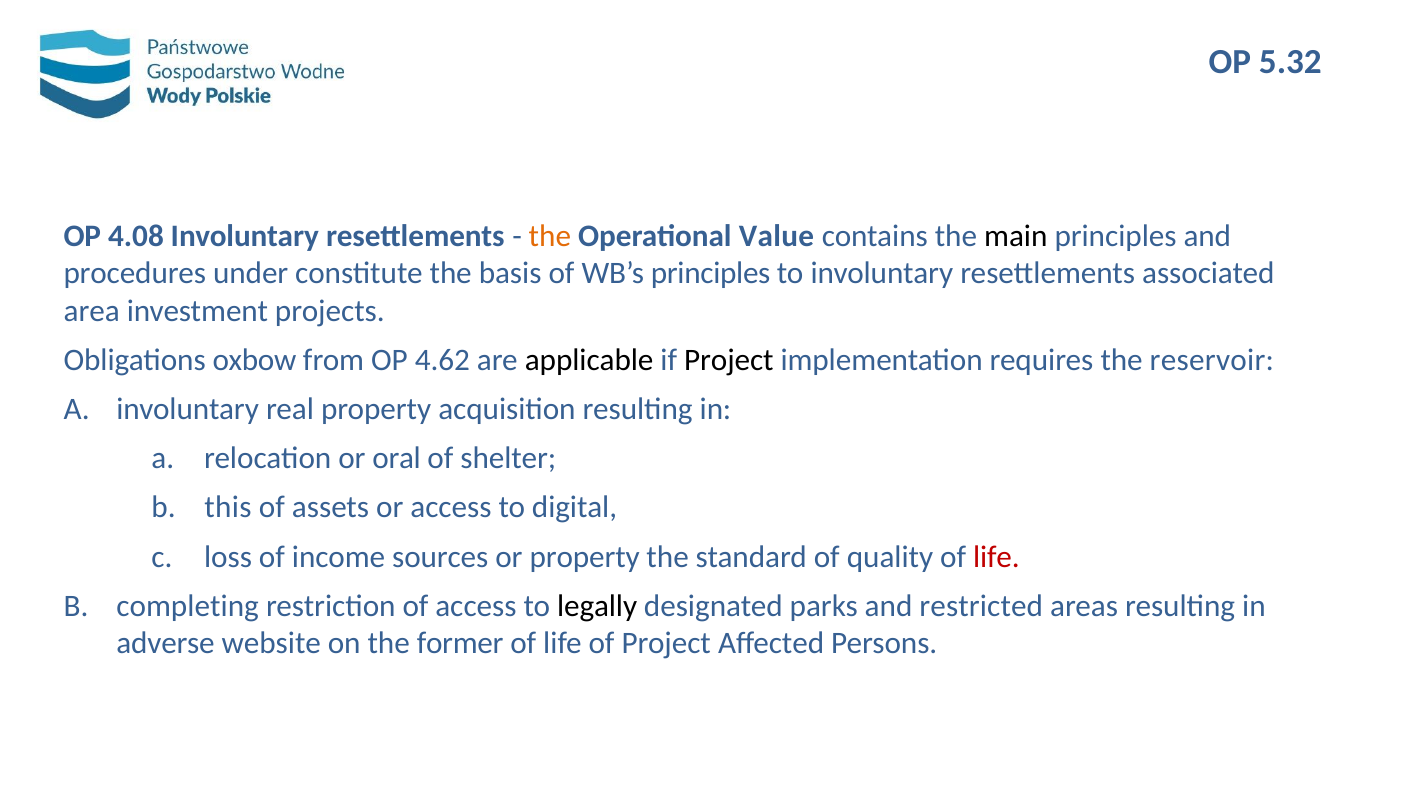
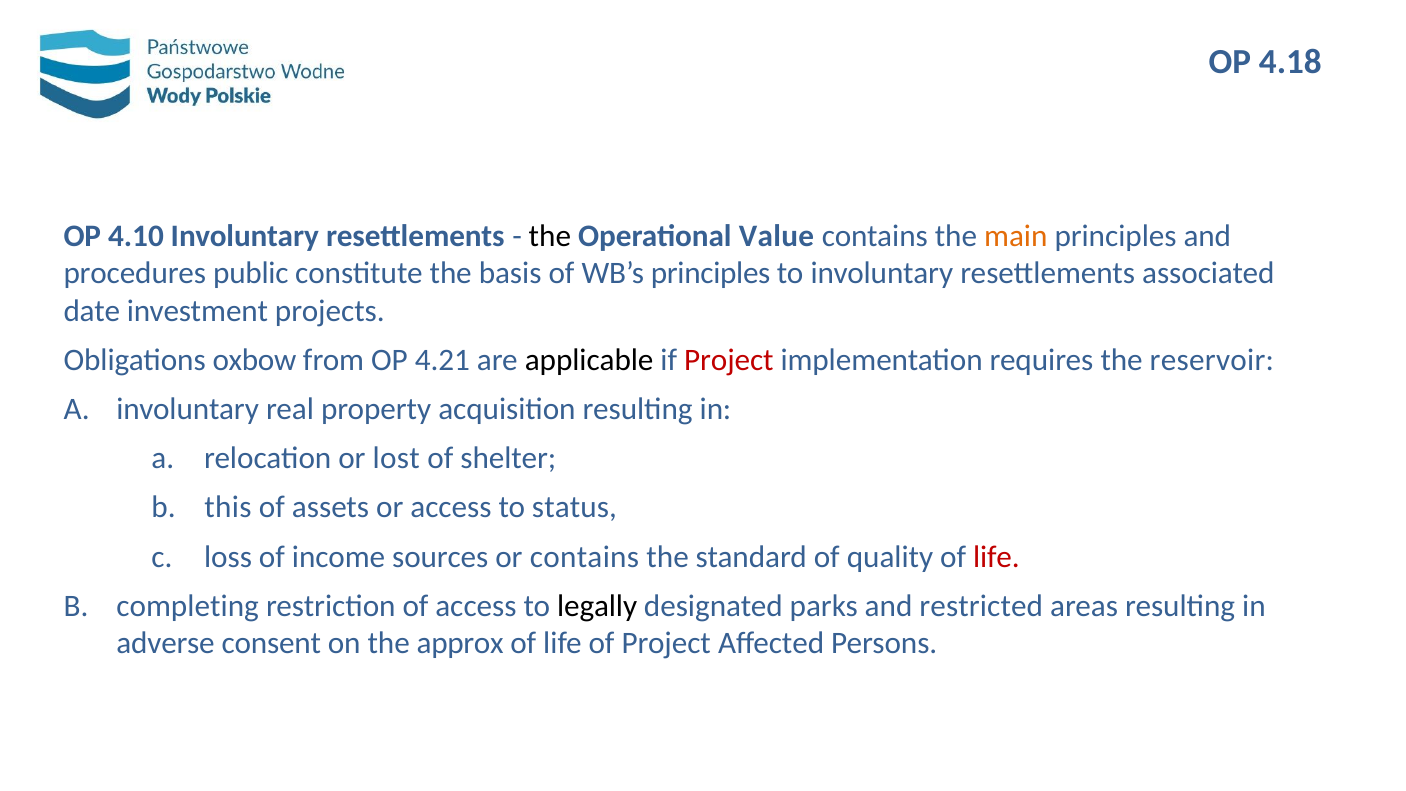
5.32: 5.32 -> 4.18 (1290, 62)
4.08: 4.08 -> 4.10 (136, 236)
the colour: orange -> black (550, 236)
main colour: black -> orange (1016, 236)
under: under -> public (251, 273)
area: area -> date (92, 311)
4.62: 4.62 -> 4.21 (442, 360)
Project colour: black -> red (729, 360)
oral: oral -> lost (396, 458)
digital: digital -> status (574, 508)
or property: property -> contains (584, 557)
website: website -> consent (271, 643)
former: former -> approx (460, 643)
